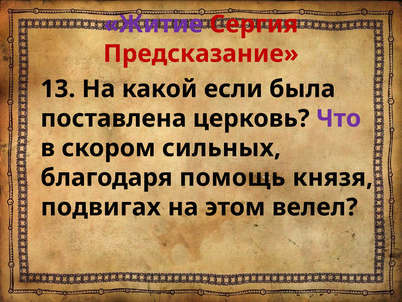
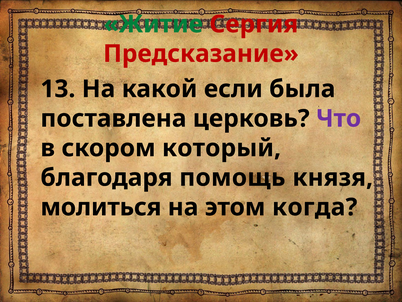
Житие colour: purple -> green (153, 24)
сильных: сильных -> который (221, 148)
подвигах: подвигах -> молиться (101, 207)
велел: велел -> когда (315, 207)
